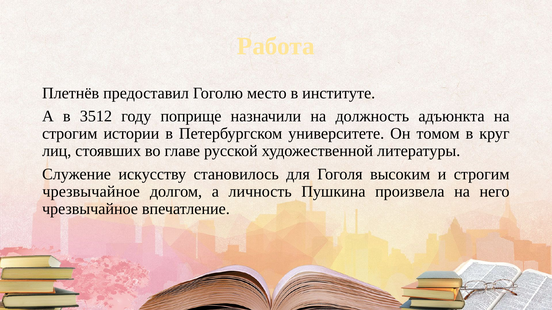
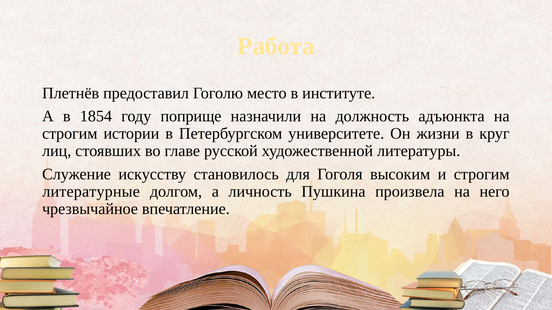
3512: 3512 -> 1854 (96, 116)
томом: томом -> жизни (438, 134)
чрезвычайное: чрезвычайное -> литературные (91, 192)
